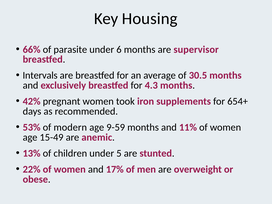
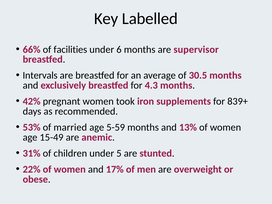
Housing: Housing -> Labelled (150, 19)
parasite: parasite -> facilities (70, 49)
654+: 654+ -> 839+ (238, 101)
modern: modern -> married (70, 127)
9-59: 9-59 -> 5-59 (116, 127)
11%: 11% -> 13% (188, 127)
13%: 13% -> 31% (32, 153)
